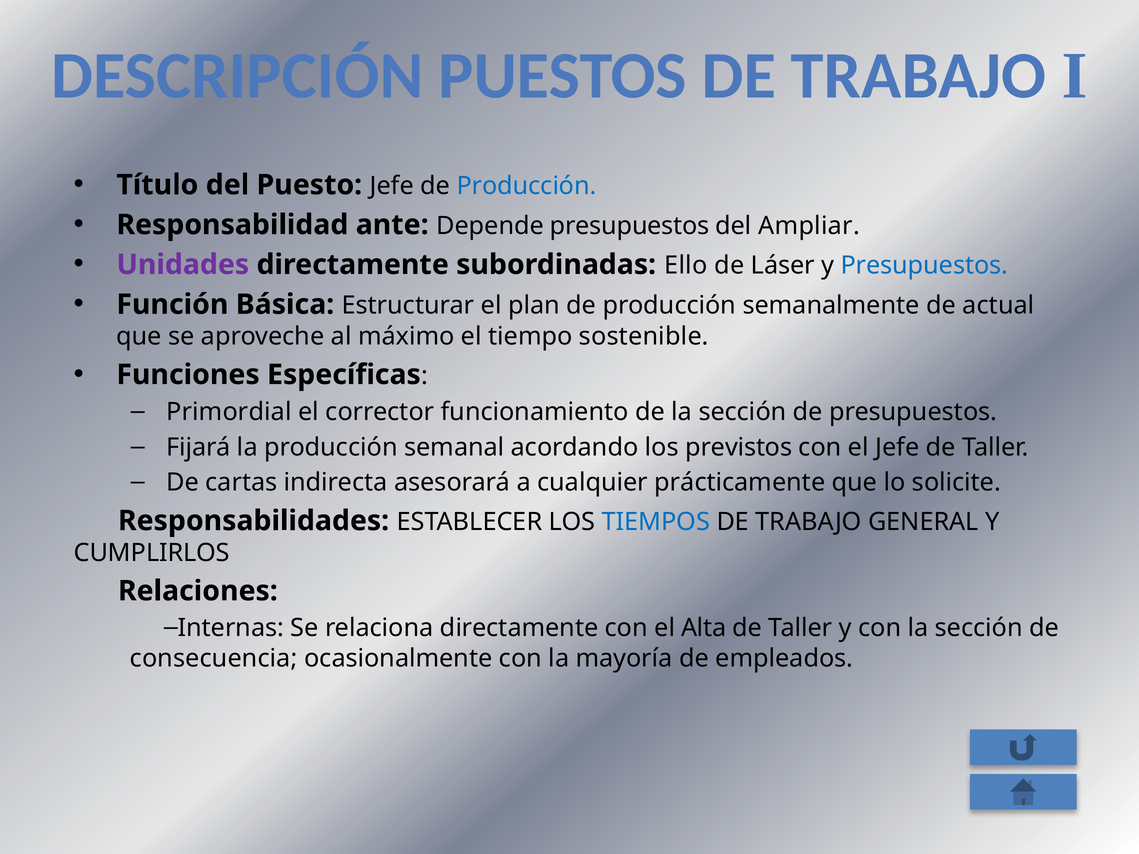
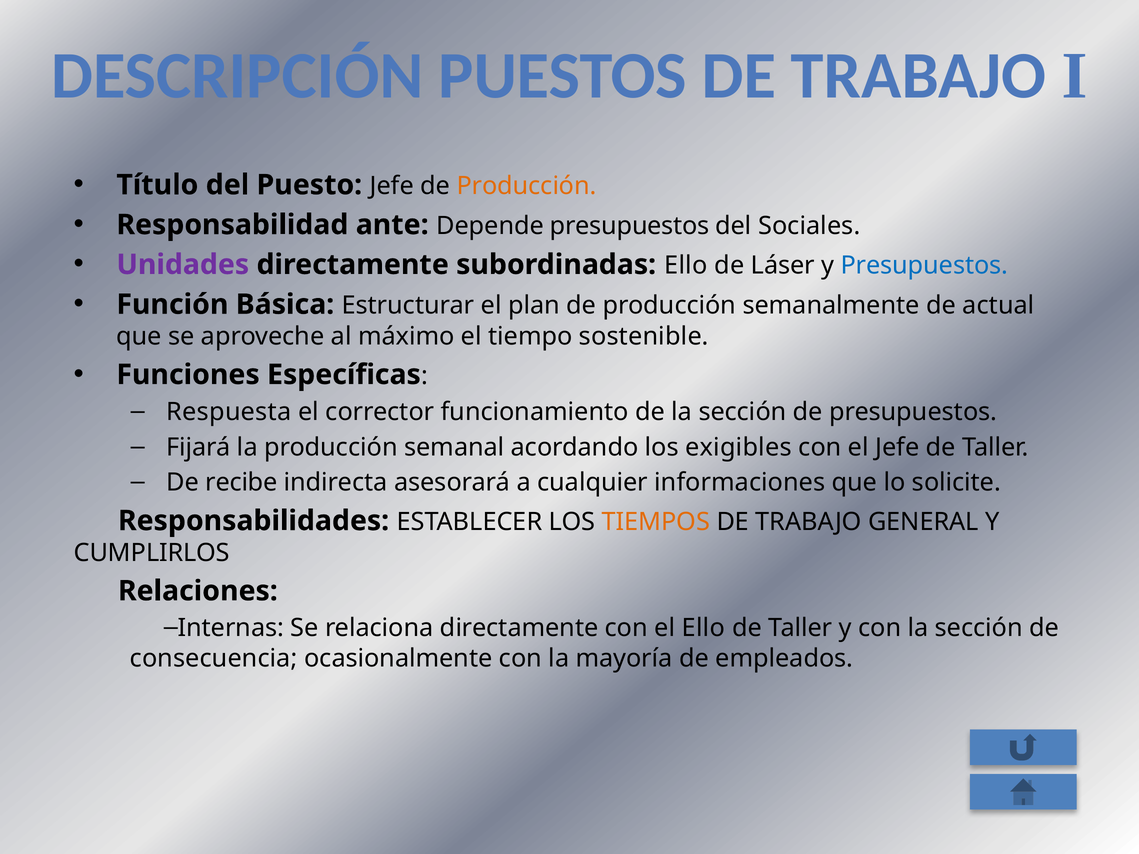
Producción colour: blue -> orange (527, 186)
Ampliar: Ampliar -> Sociales (809, 226)
Primordial: Primordial -> Respuesta (229, 412)
previstos: previstos -> exigibles (739, 447)
cartas: cartas -> recibe (241, 483)
prácticamente: prácticamente -> informaciones (740, 483)
TIEMPOS colour: blue -> orange (656, 522)
el Alta: Alta -> Ello (703, 628)
